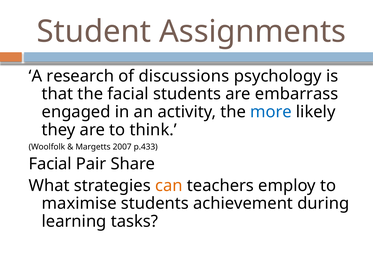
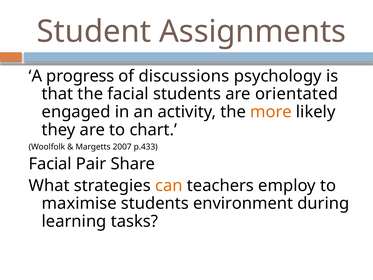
research: research -> progress (80, 76)
embarrass: embarrass -> orientated (297, 94)
more colour: blue -> orange (271, 112)
think: think -> chart (153, 130)
achievement: achievement -> environment (243, 203)
